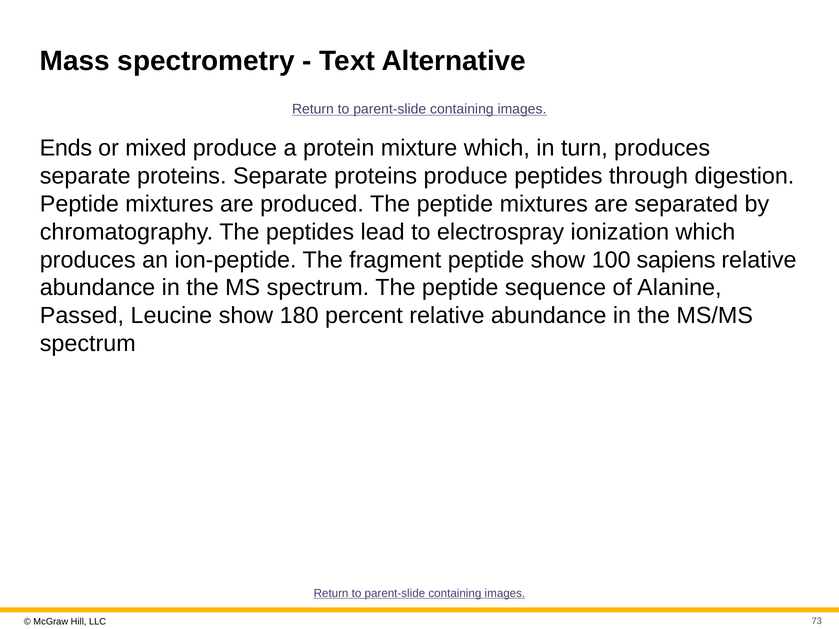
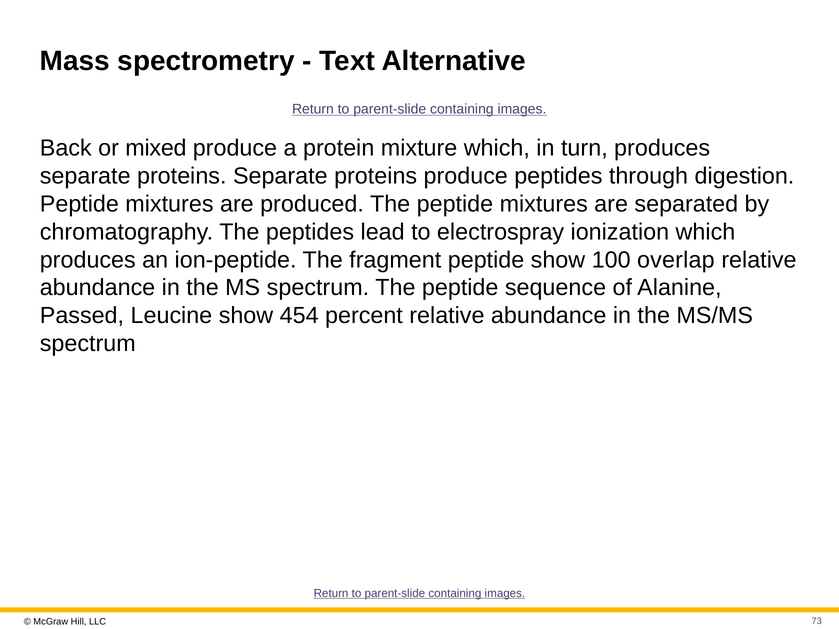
Ends: Ends -> Back (66, 148)
sapiens: sapiens -> overlap (676, 260)
180: 180 -> 454 (299, 316)
